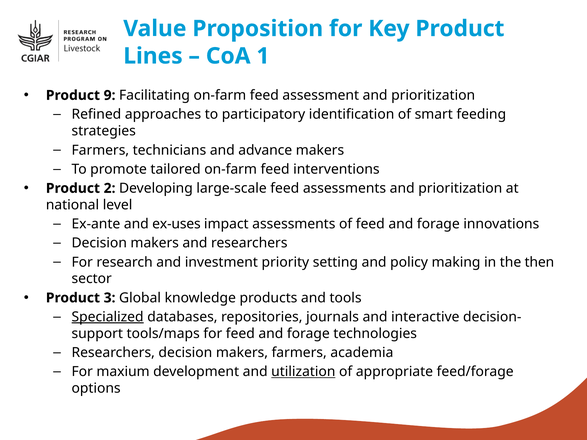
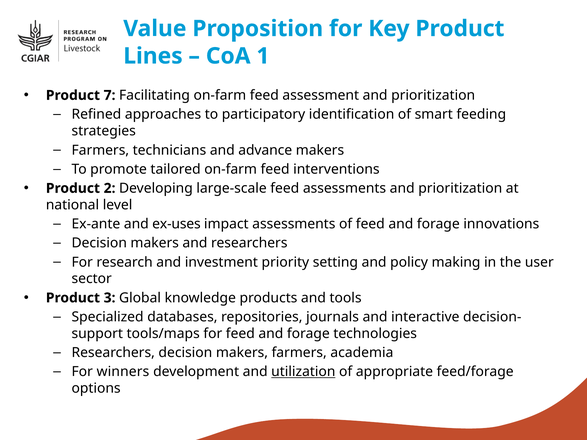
9: 9 -> 7 (110, 95)
then: then -> user (539, 262)
Specialized underline: present -> none (108, 317)
maxium: maxium -> winners (123, 372)
